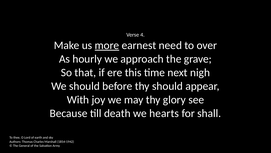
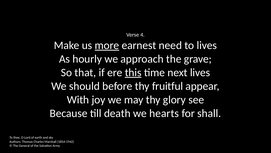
to over: over -> lives (207, 45)
this underline: none -> present (133, 72)
next nigh: nigh -> lives (200, 72)
thy should: should -> fruitful (168, 86)
